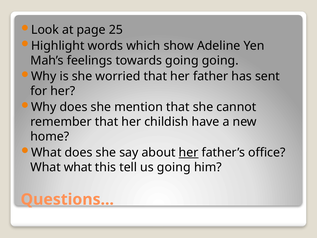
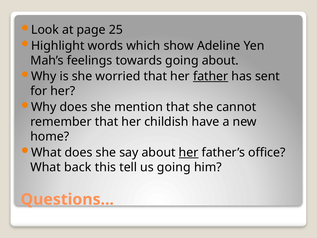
going going: going -> about (220, 60)
father underline: none -> present (211, 76)
What what: what -> back (78, 167)
